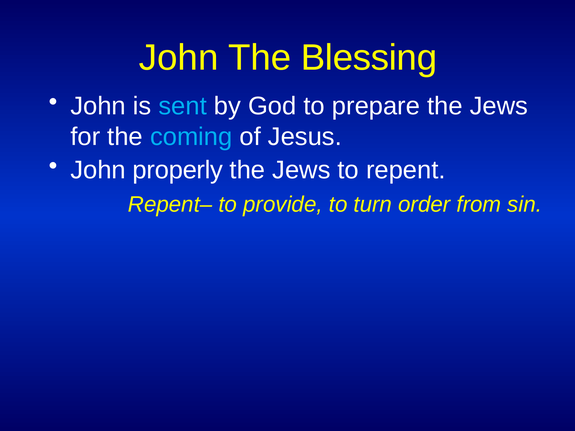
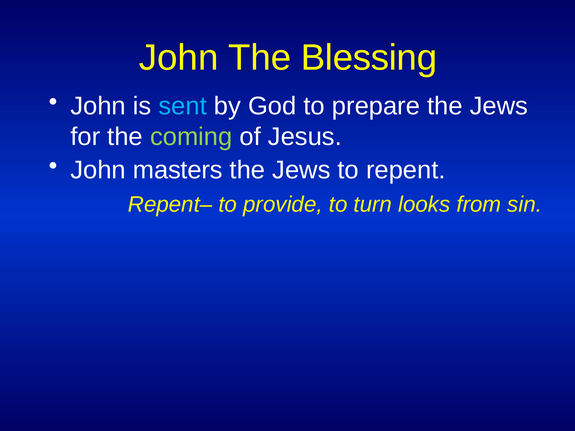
coming colour: light blue -> light green (191, 137)
properly: properly -> masters (178, 170)
order: order -> looks (424, 204)
